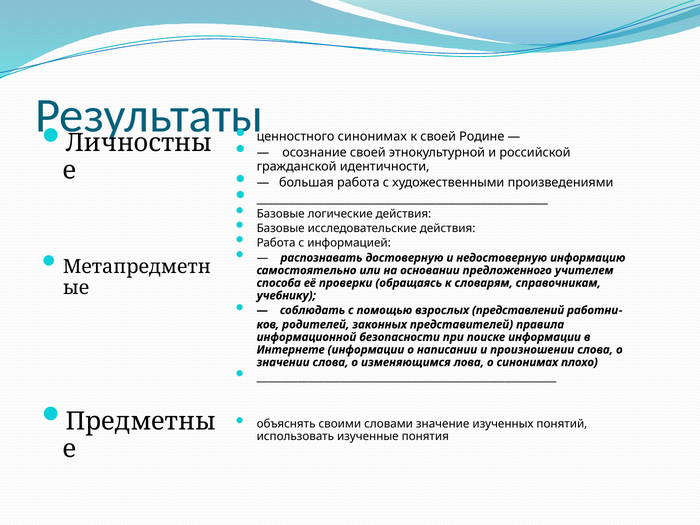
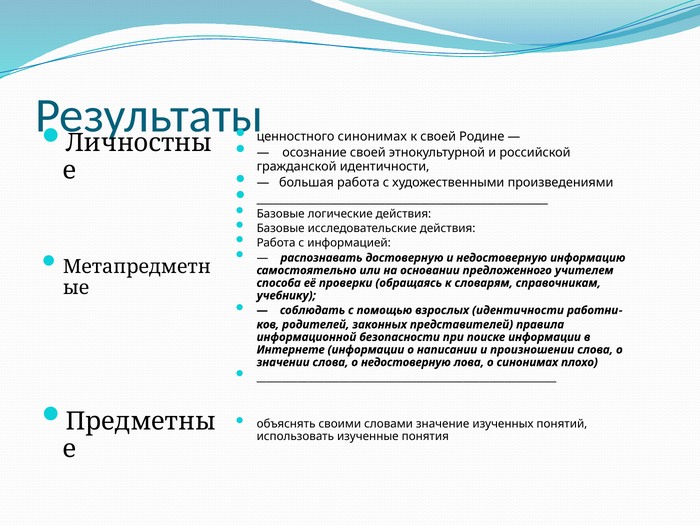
взрослых представлений: представлений -> идентичности (518, 310)
о изменяющимся: изменяющимся -> недостоверную (406, 362)
